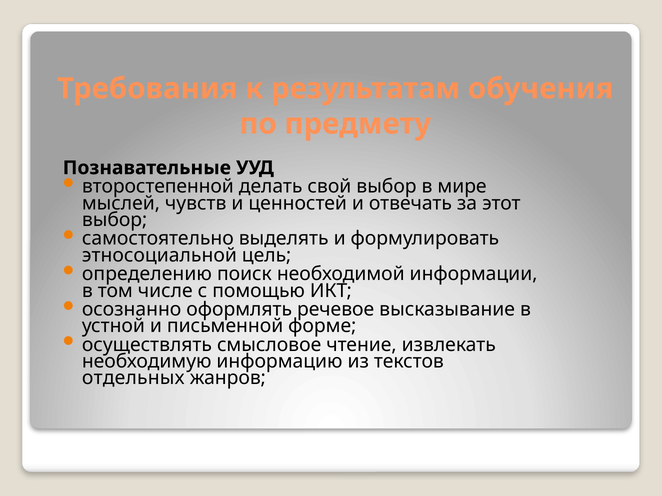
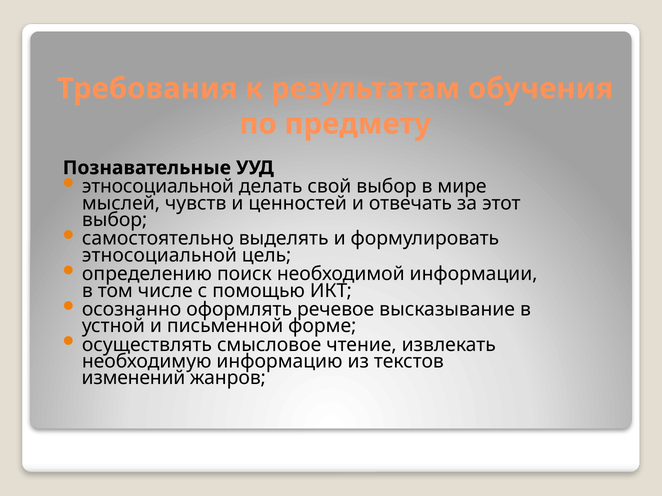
второстепенной: второстепенной -> этносоциальной (158, 187)
отдельных: отдельных -> изменений (133, 378)
